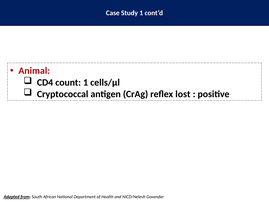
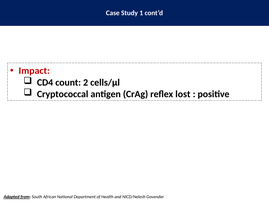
Animal: Animal -> Impact (34, 71)
count 1: 1 -> 2 (86, 82)
